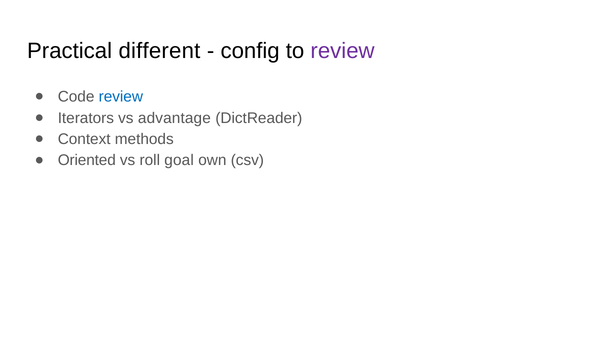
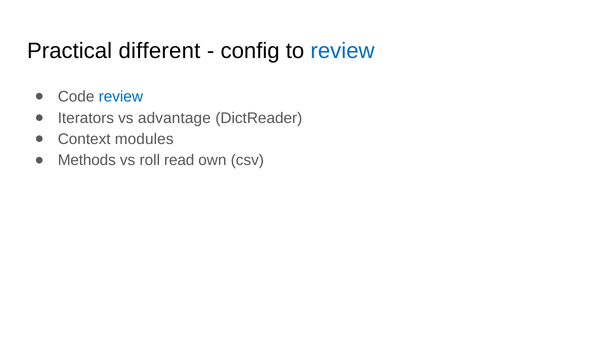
review colour: purple -> blue (343, 51)
methods: methods -> modules (144, 139)
Oriented: Oriented -> Methods (87, 160)
goal: goal -> read (179, 160)
